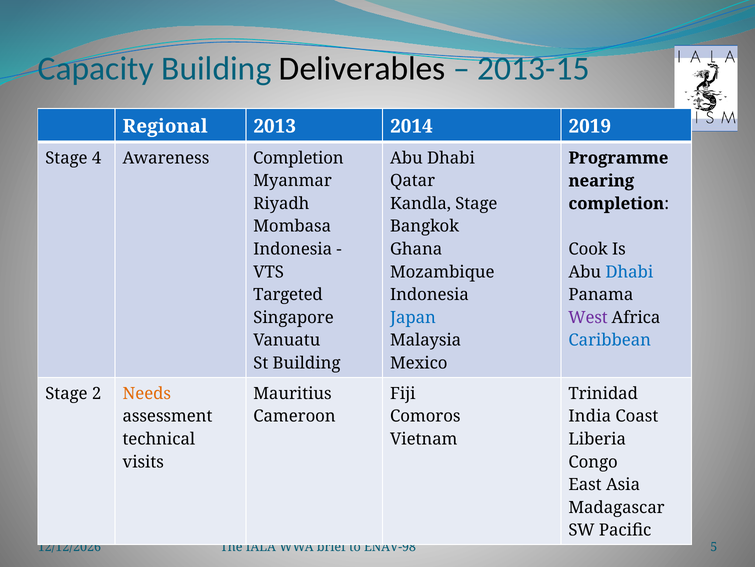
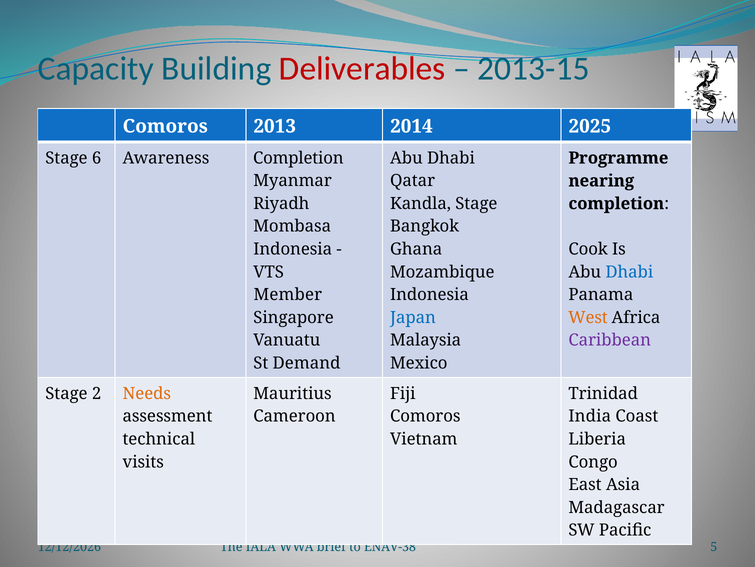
Deliverables colour: black -> red (362, 69)
Regional: Regional -> Comoros (165, 126)
2019: 2019 -> 2025 (590, 126)
4: 4 -> 6 (97, 158)
Targeted: Targeted -> Member (288, 294)
West colour: purple -> orange (588, 317)
Caribbean colour: blue -> purple (610, 340)
St Building: Building -> Demand (307, 363)
ENAV-98: ENAV-98 -> ENAV-38 (390, 546)
